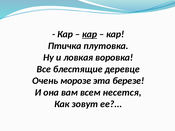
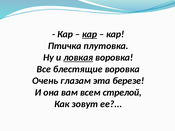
ловкая underline: none -> present (78, 58)
блестящие деревце: деревце -> воровка (122, 69)
морозе: морозе -> глазам (76, 81)
несется: несется -> стрелой (122, 93)
